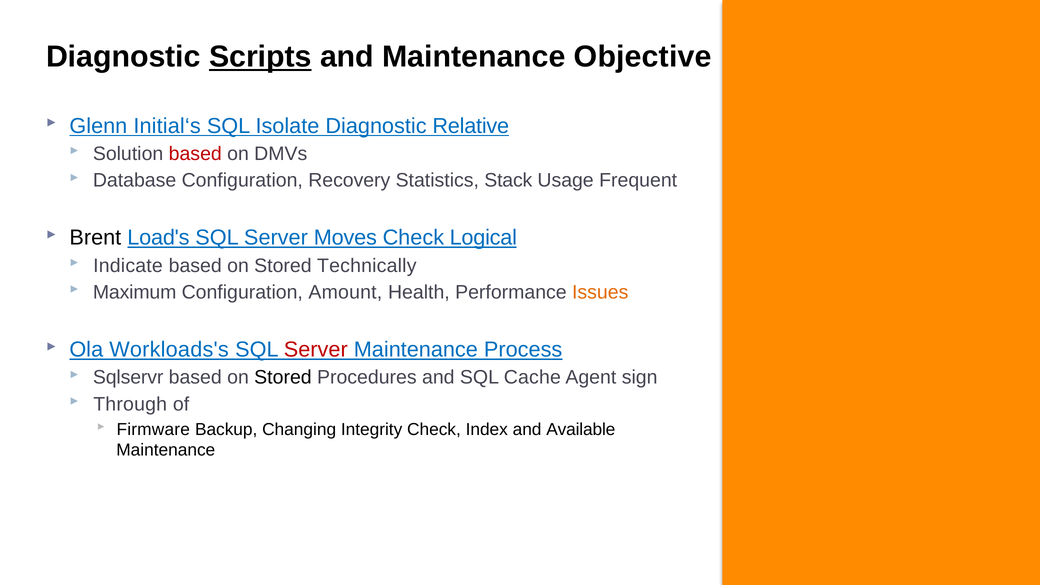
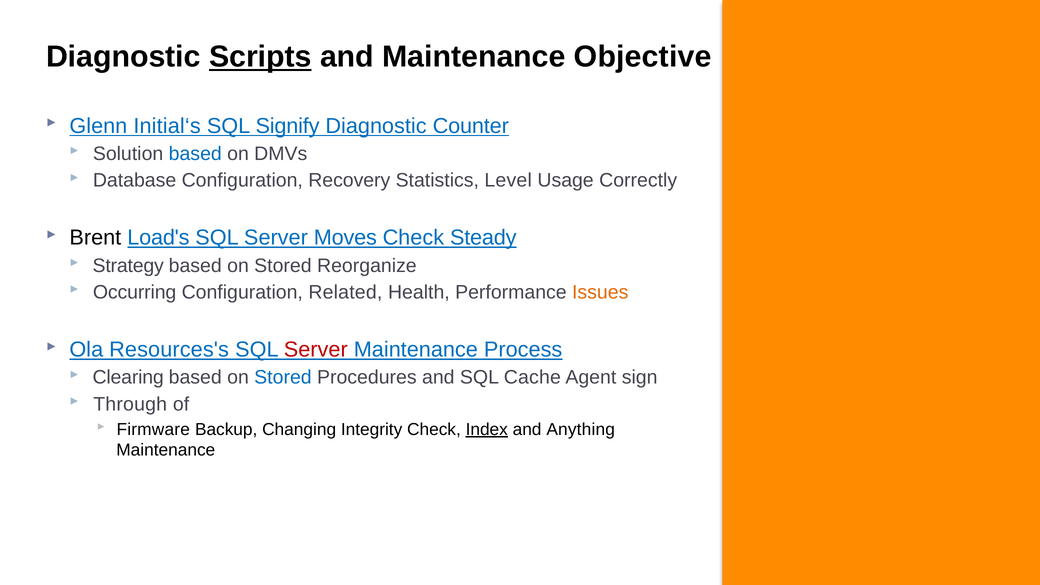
Isolate: Isolate -> Signify (288, 126)
Relative: Relative -> Counter (471, 126)
based colour: red -> blue (195, 154)
Stack: Stack -> Level (508, 180)
Frequent: Frequent -> Correctly (638, 180)
Logical: Logical -> Steady (483, 238)
Indicate: Indicate -> Strategy (128, 266)
Technically: Technically -> Reorganize (367, 266)
Maximum: Maximum -> Occurring (135, 292)
Amount: Amount -> Related (345, 292)
Workloads's: Workloads's -> Resources's (169, 350)
Sqlservr: Sqlservr -> Clearing (128, 377)
Stored colour: black -> blue (283, 377)
Index underline: none -> present (487, 429)
Available: Available -> Anything (581, 429)
